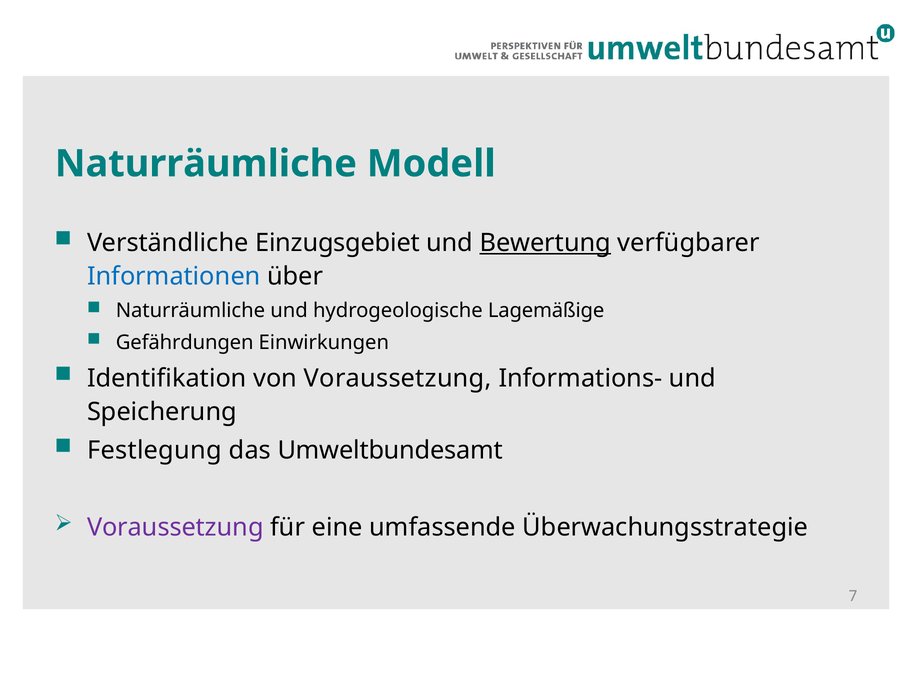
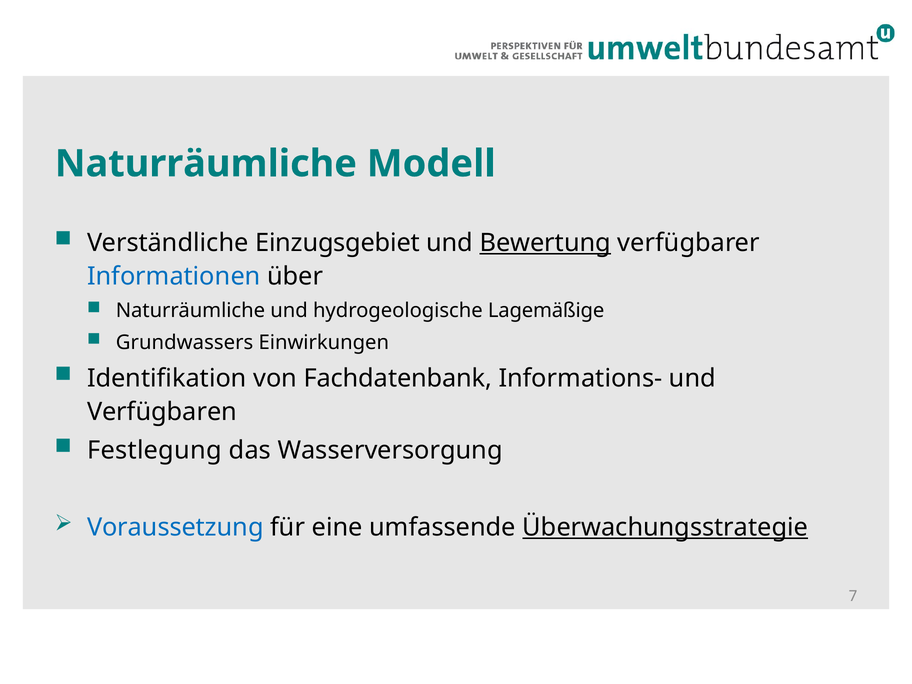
Gefährdungen: Gefährdungen -> Grundwassers (185, 342)
von Voraussetzung: Voraussetzung -> Fachdatenbank (398, 378)
Speicherung: Speicherung -> Verfügbaren (162, 412)
Umweltbundesamt: Umweltbundesamt -> Wasserversorgung (390, 450)
Voraussetzung colour: purple -> blue (175, 527)
Überwachungsstrategie underline: none -> present (665, 527)
